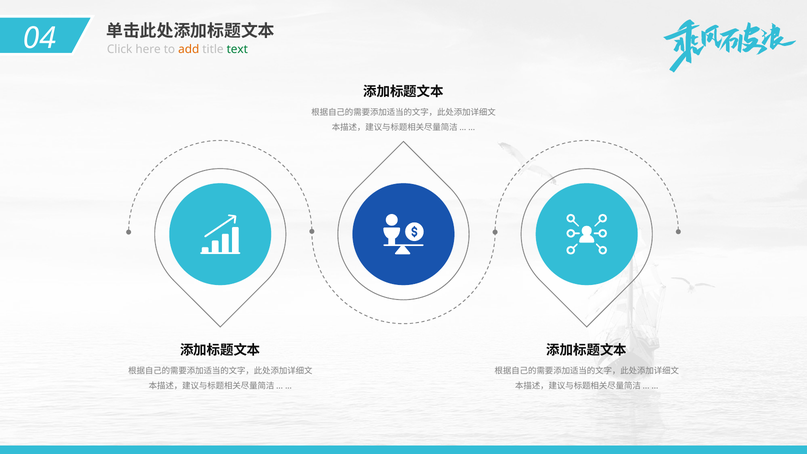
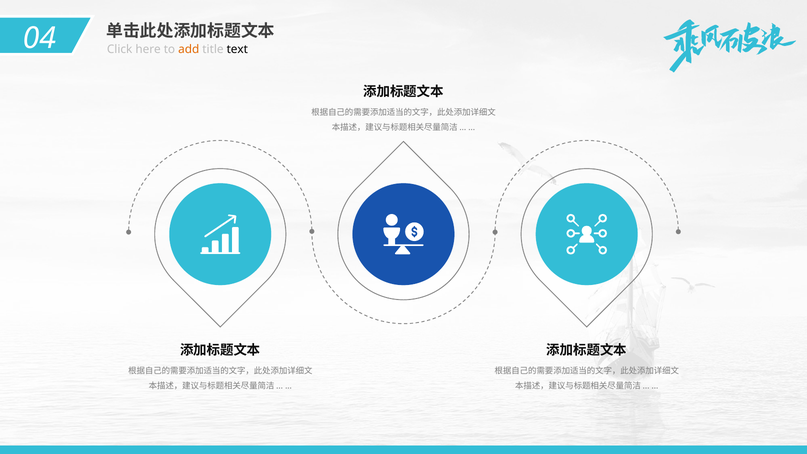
text colour: green -> black (237, 49)
